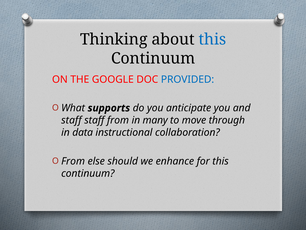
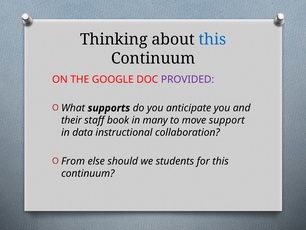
PROVIDED colour: blue -> purple (188, 79)
staff: staff -> their (71, 120)
staff from: from -> book (118, 120)
through: through -> support (227, 120)
enhance: enhance -> students (175, 161)
